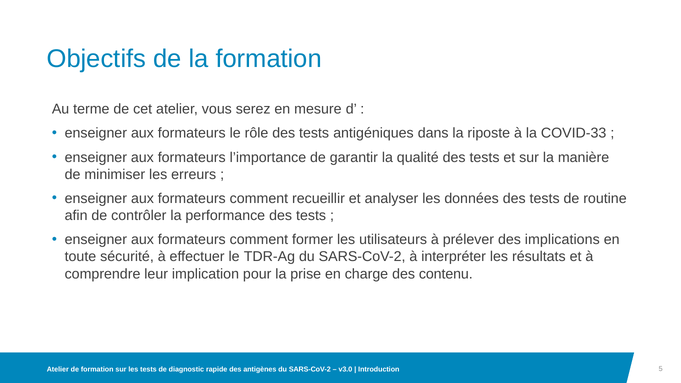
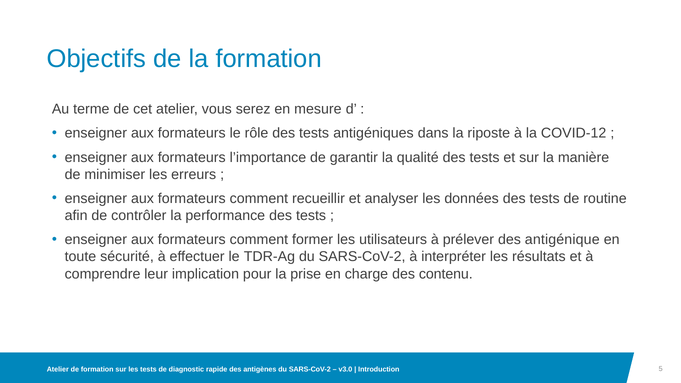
COVID-33: COVID-33 -> COVID-12 (574, 133)
implications: implications -> antigénique (562, 240)
